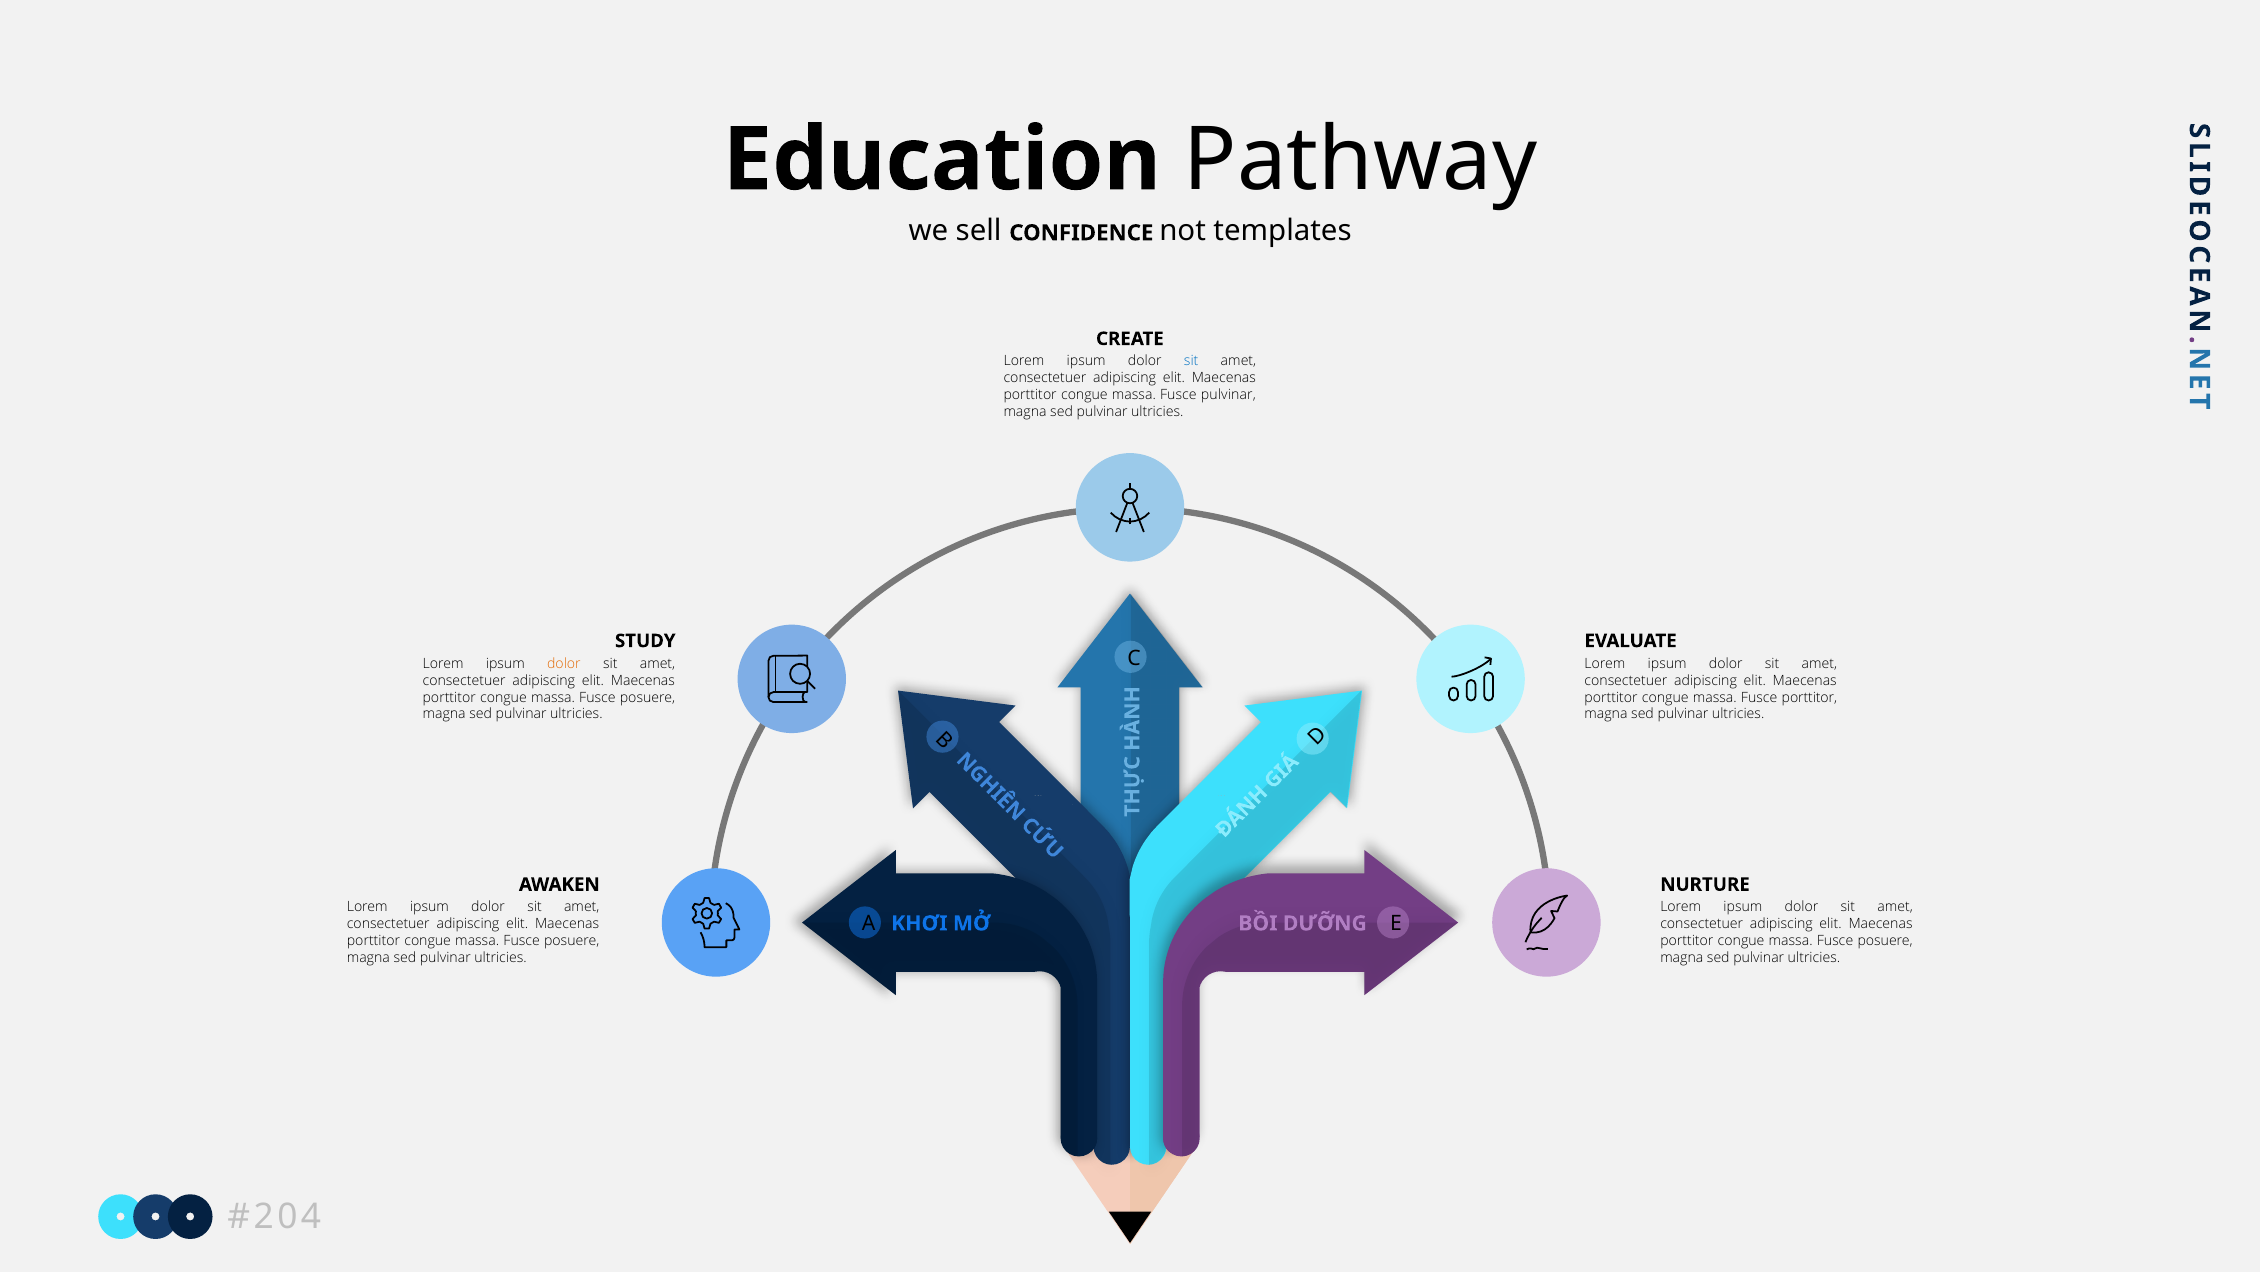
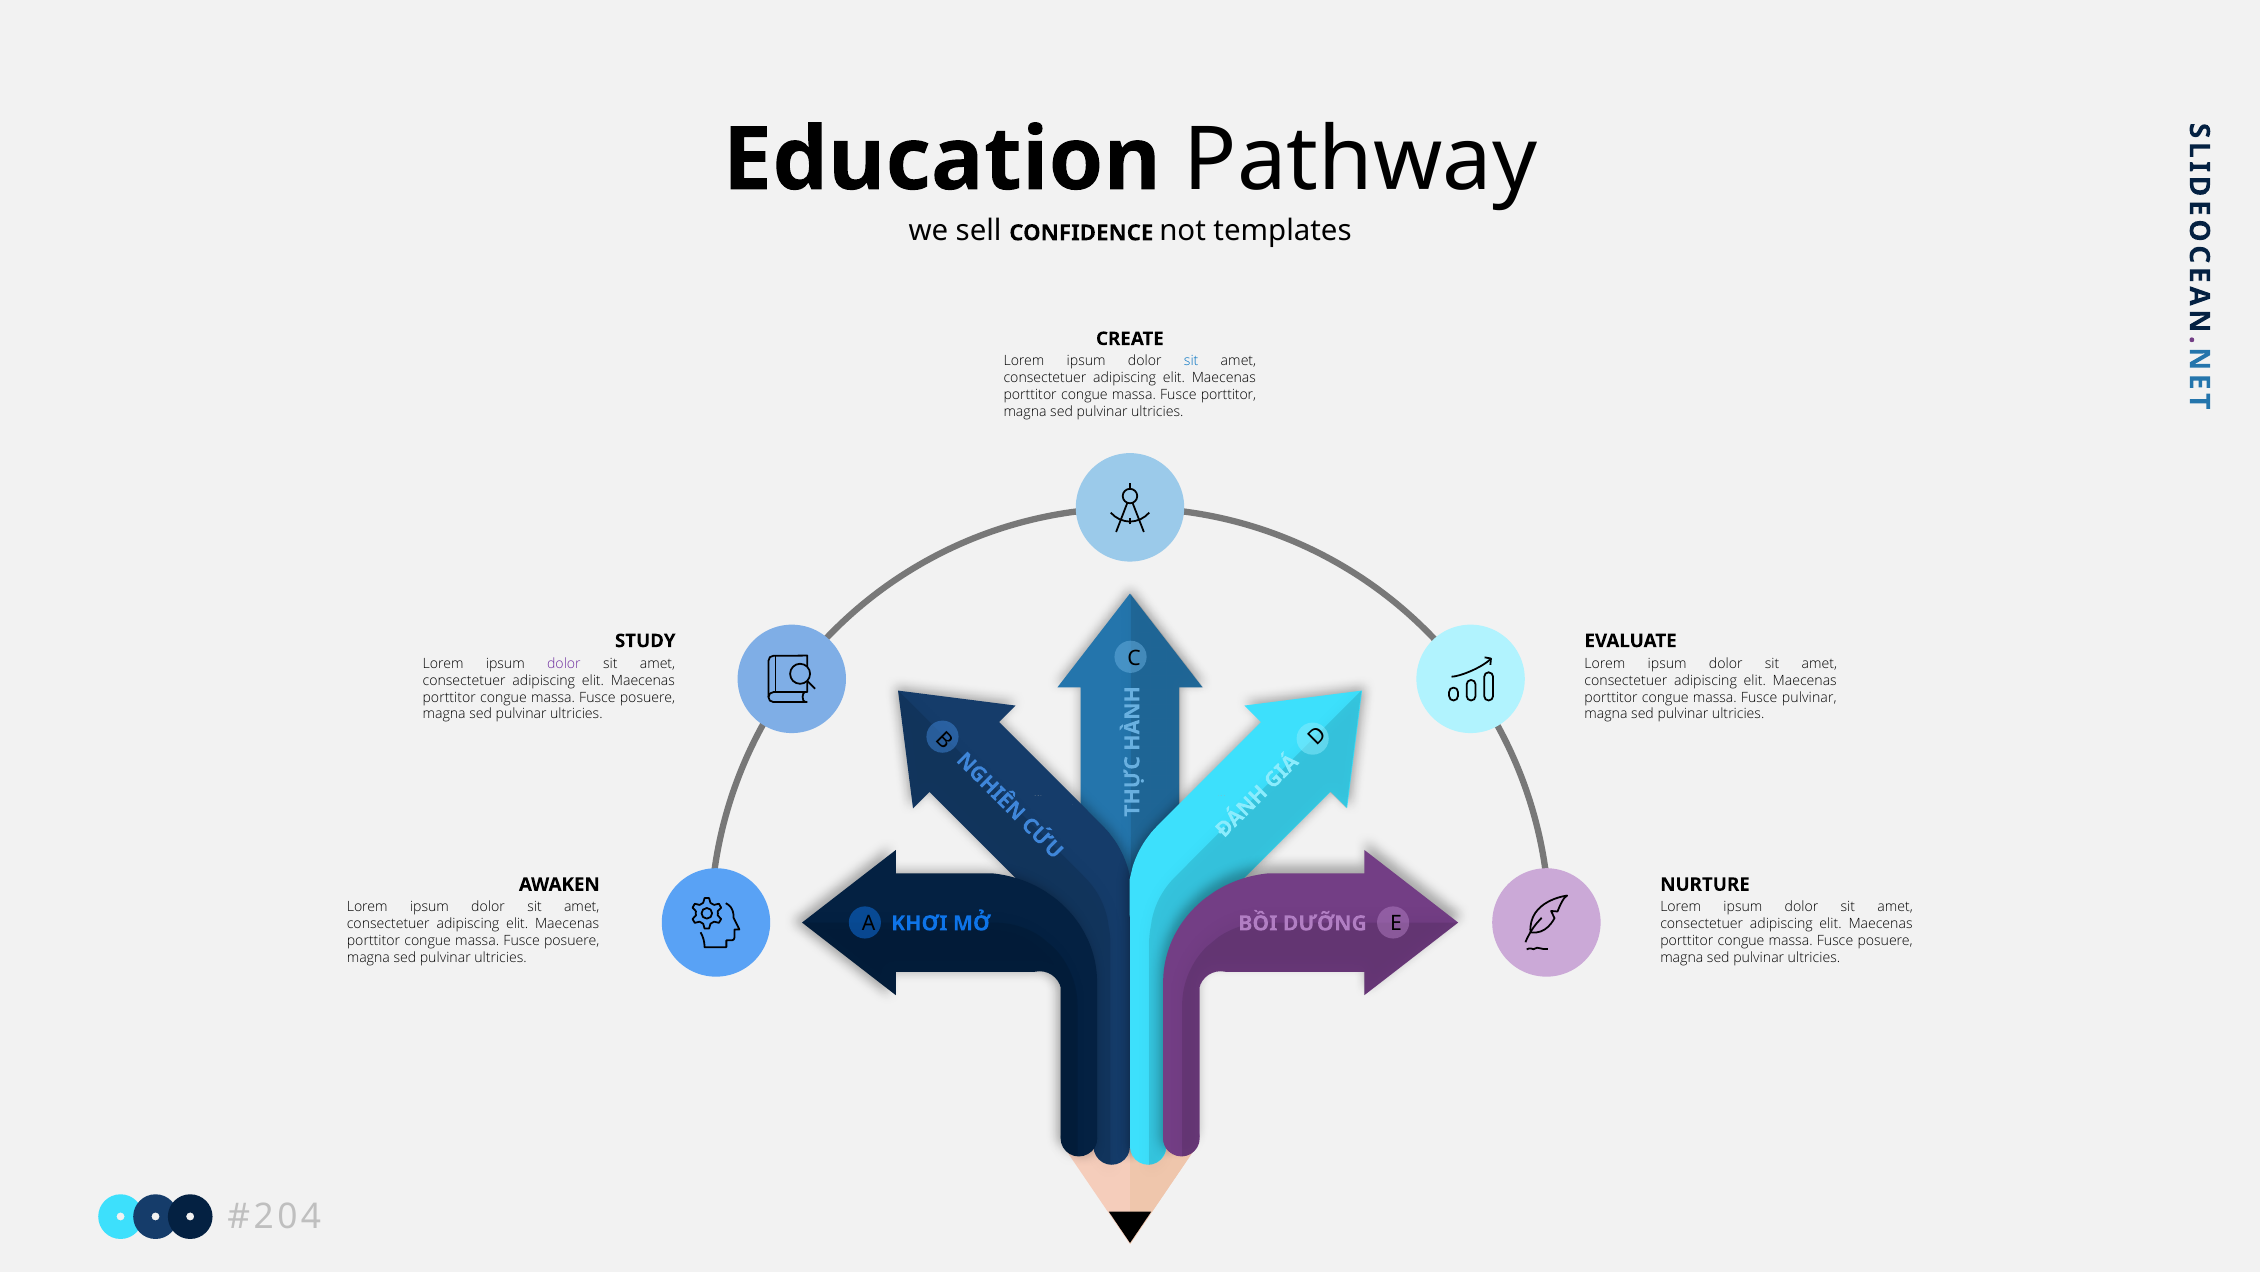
Fusce pulvinar: pulvinar -> porttitor (1228, 395)
dolor colour: orange -> purple (564, 663)
Fusce porttitor: porttitor -> pulvinar (1809, 697)
